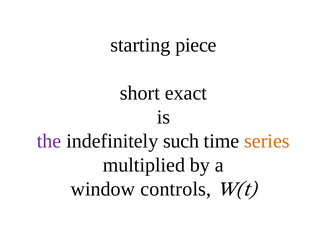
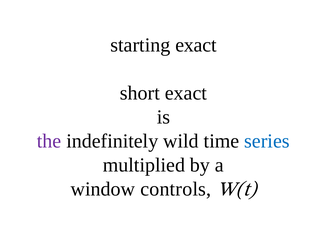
starting piece: piece -> exact (196, 45)
such: such -> wild (181, 141)
series colour: orange -> blue (267, 141)
